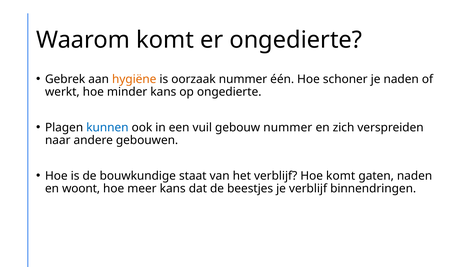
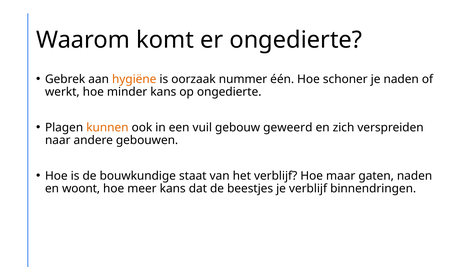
kunnen colour: blue -> orange (107, 127)
gebouw nummer: nummer -> geweerd (288, 127)
Hoe komt: komt -> maar (341, 176)
